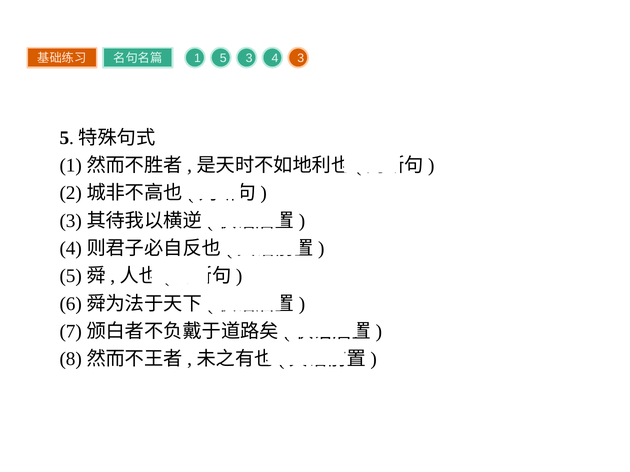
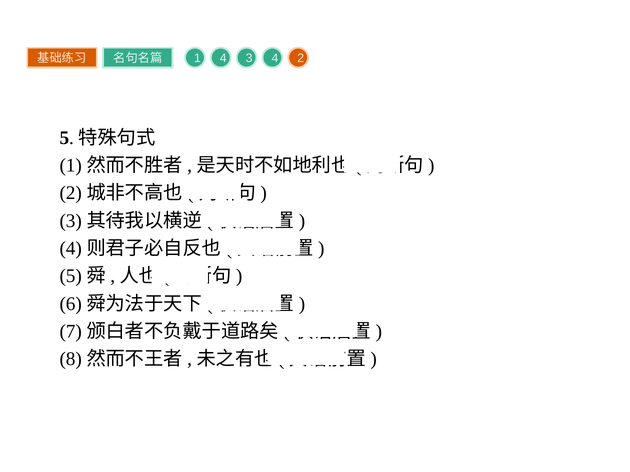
1 5: 5 -> 4 (223, 58)
4 3: 3 -> 2 (301, 58)
